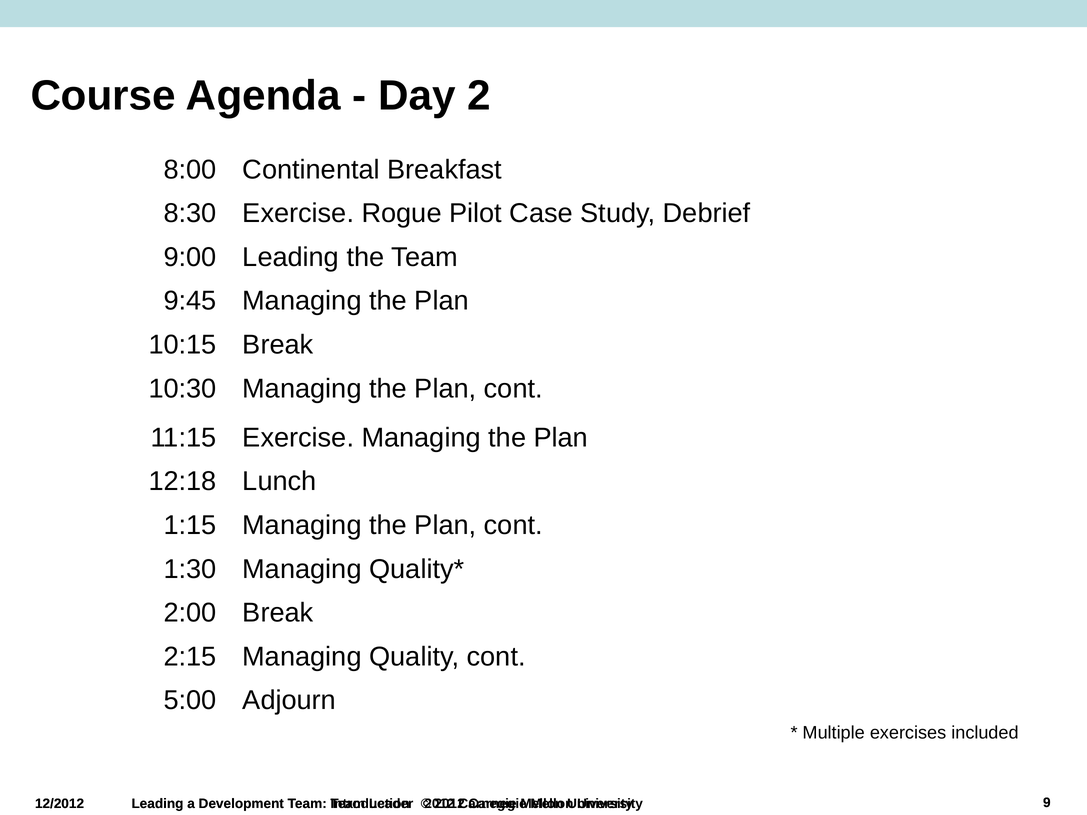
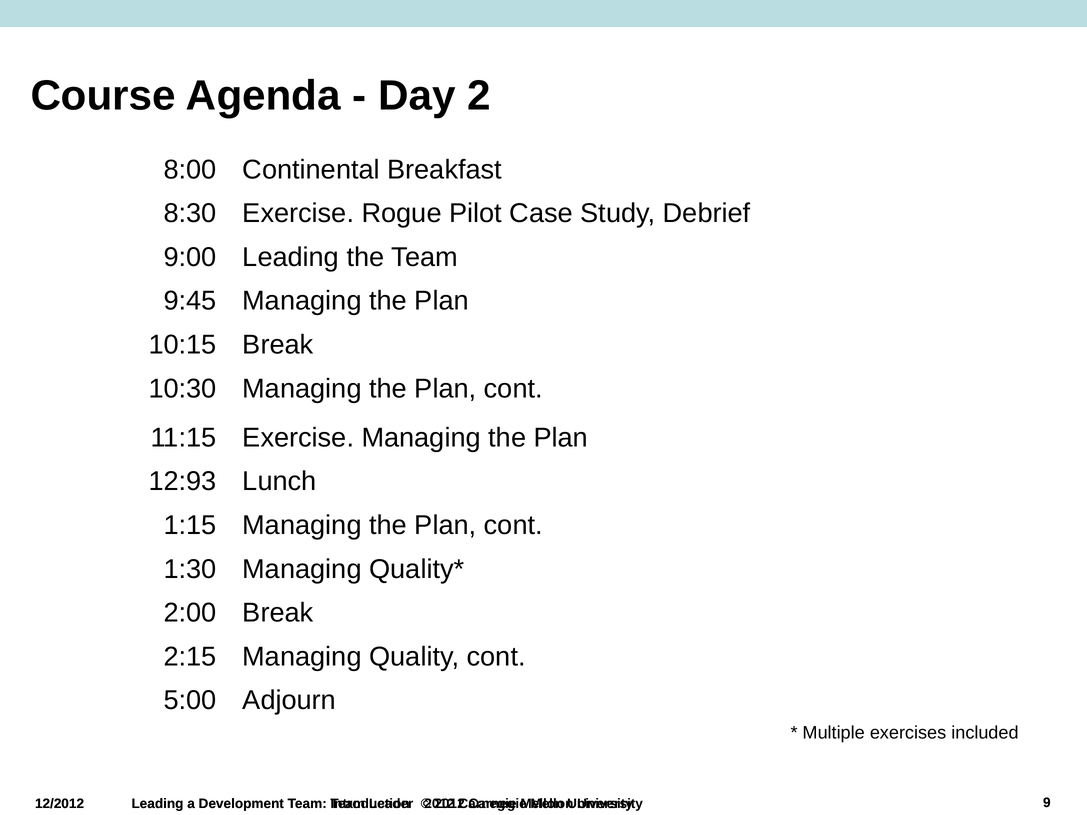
12:18: 12:18 -> 12:93 (182, 482)
